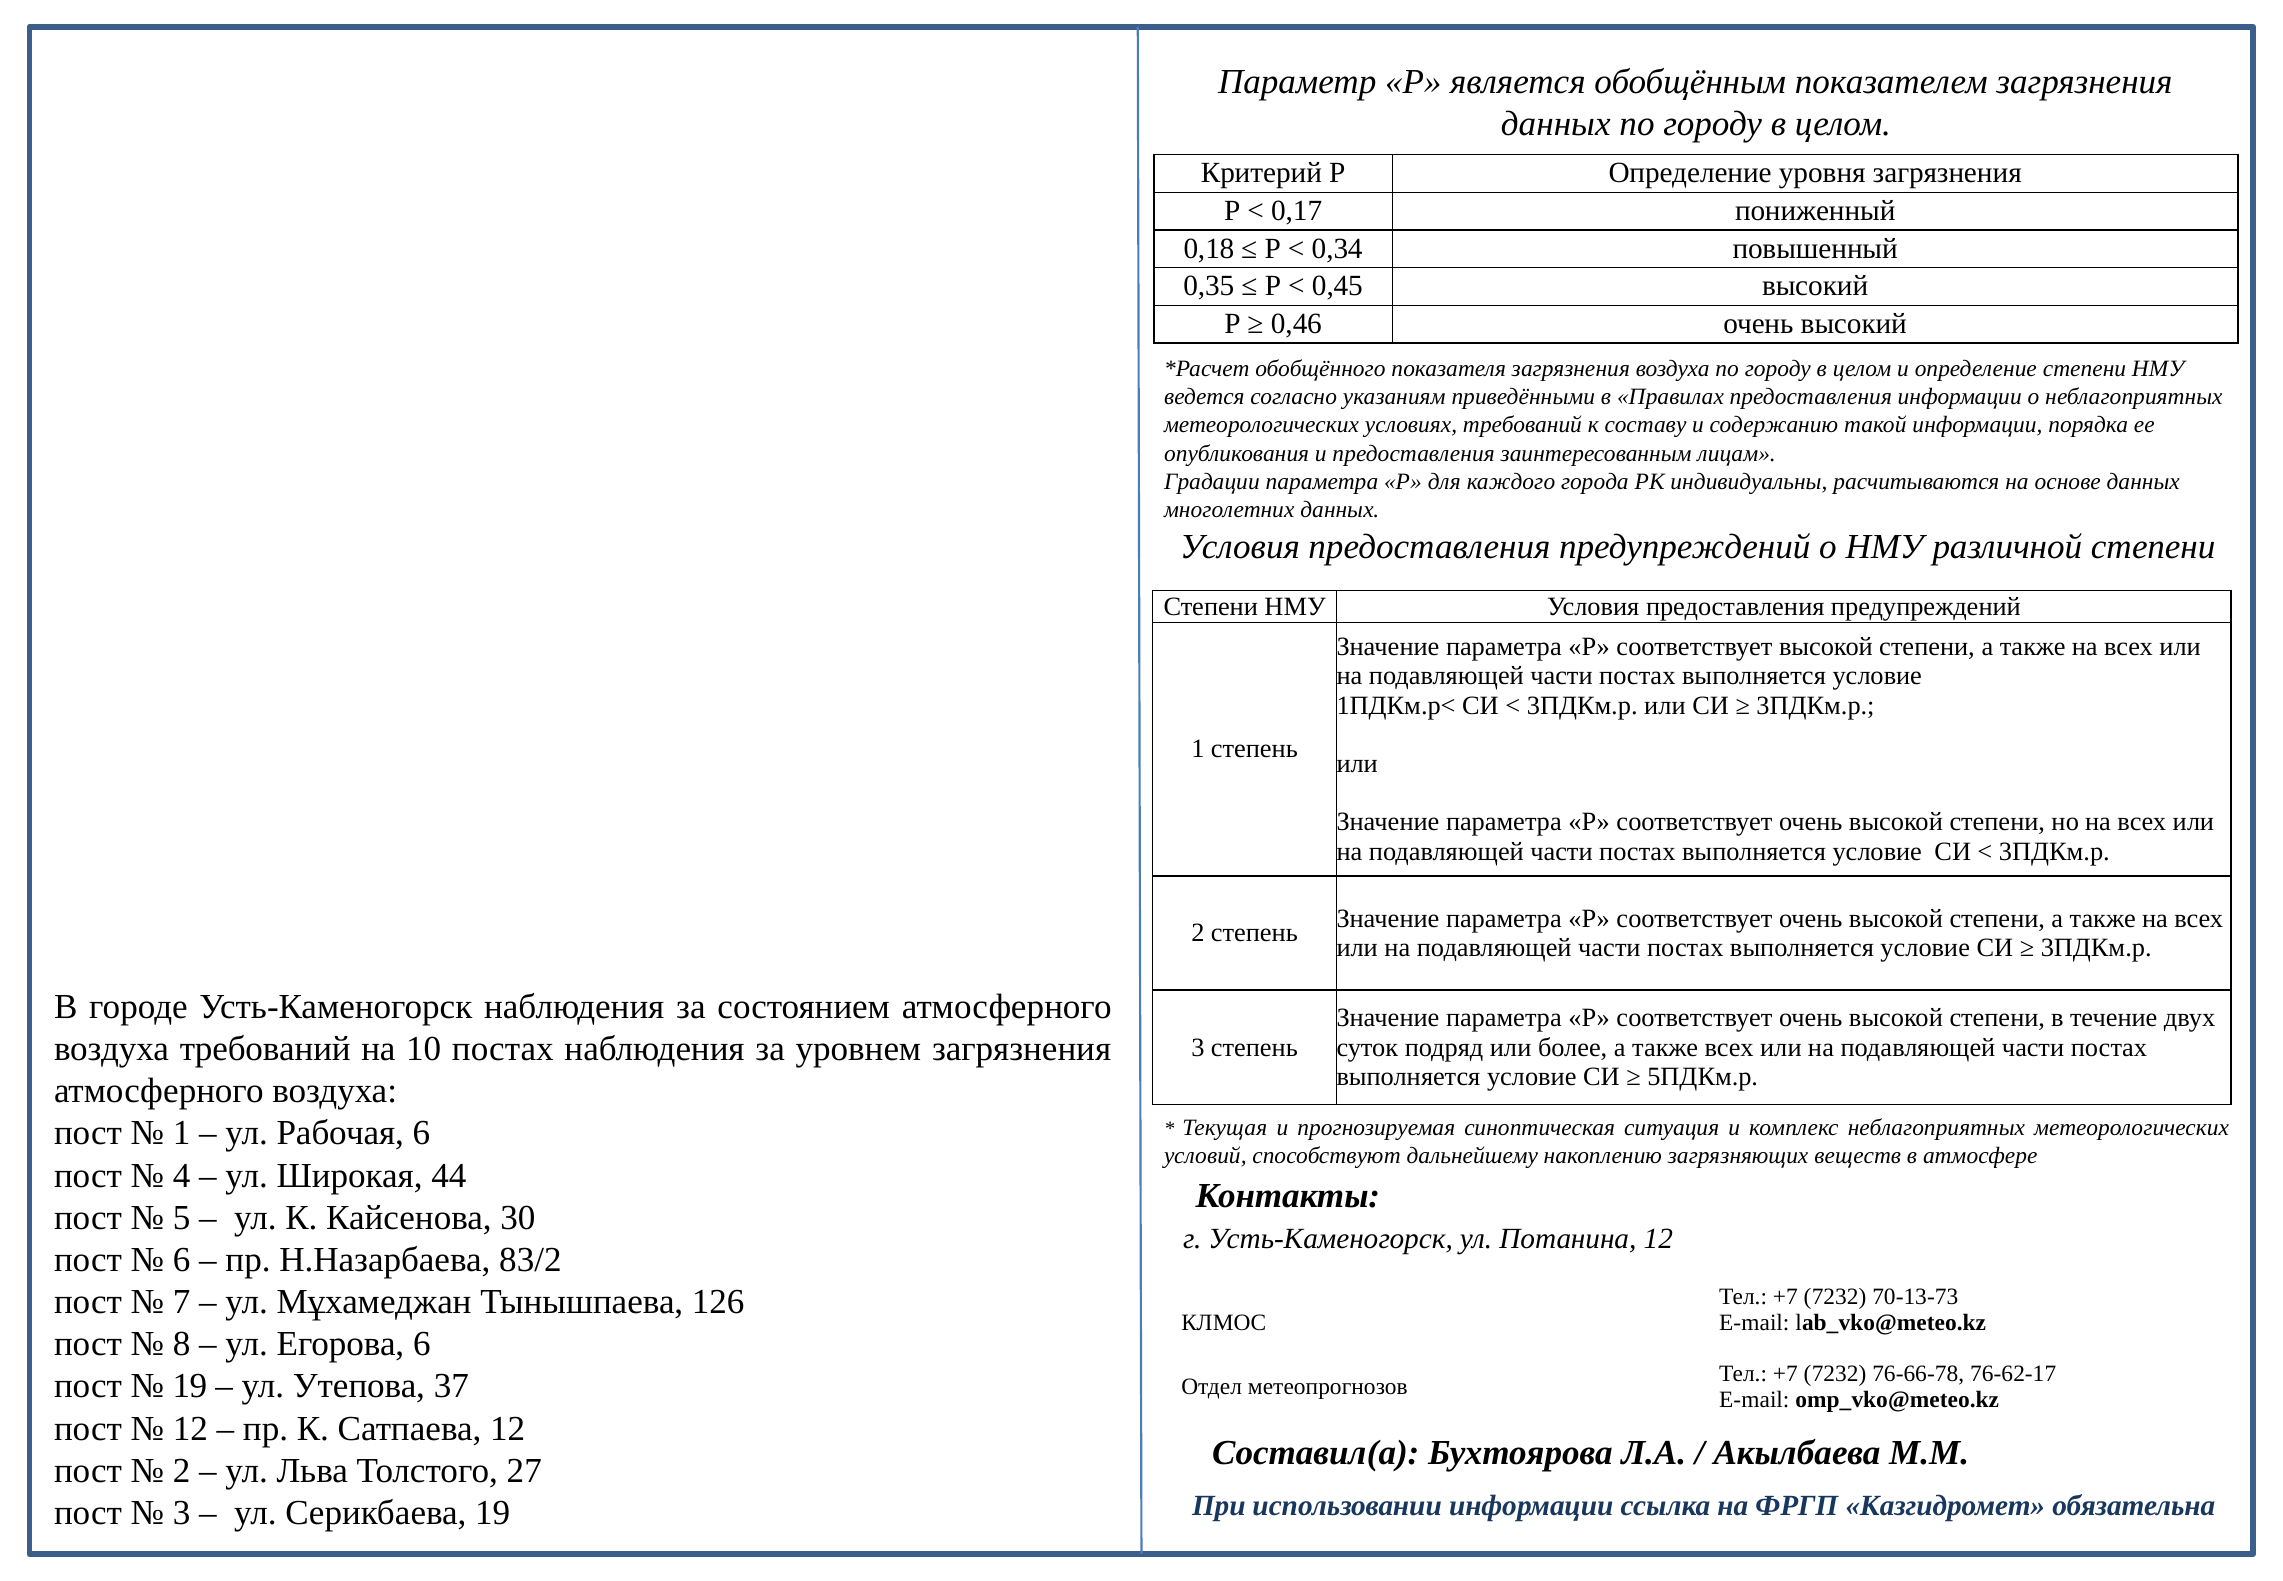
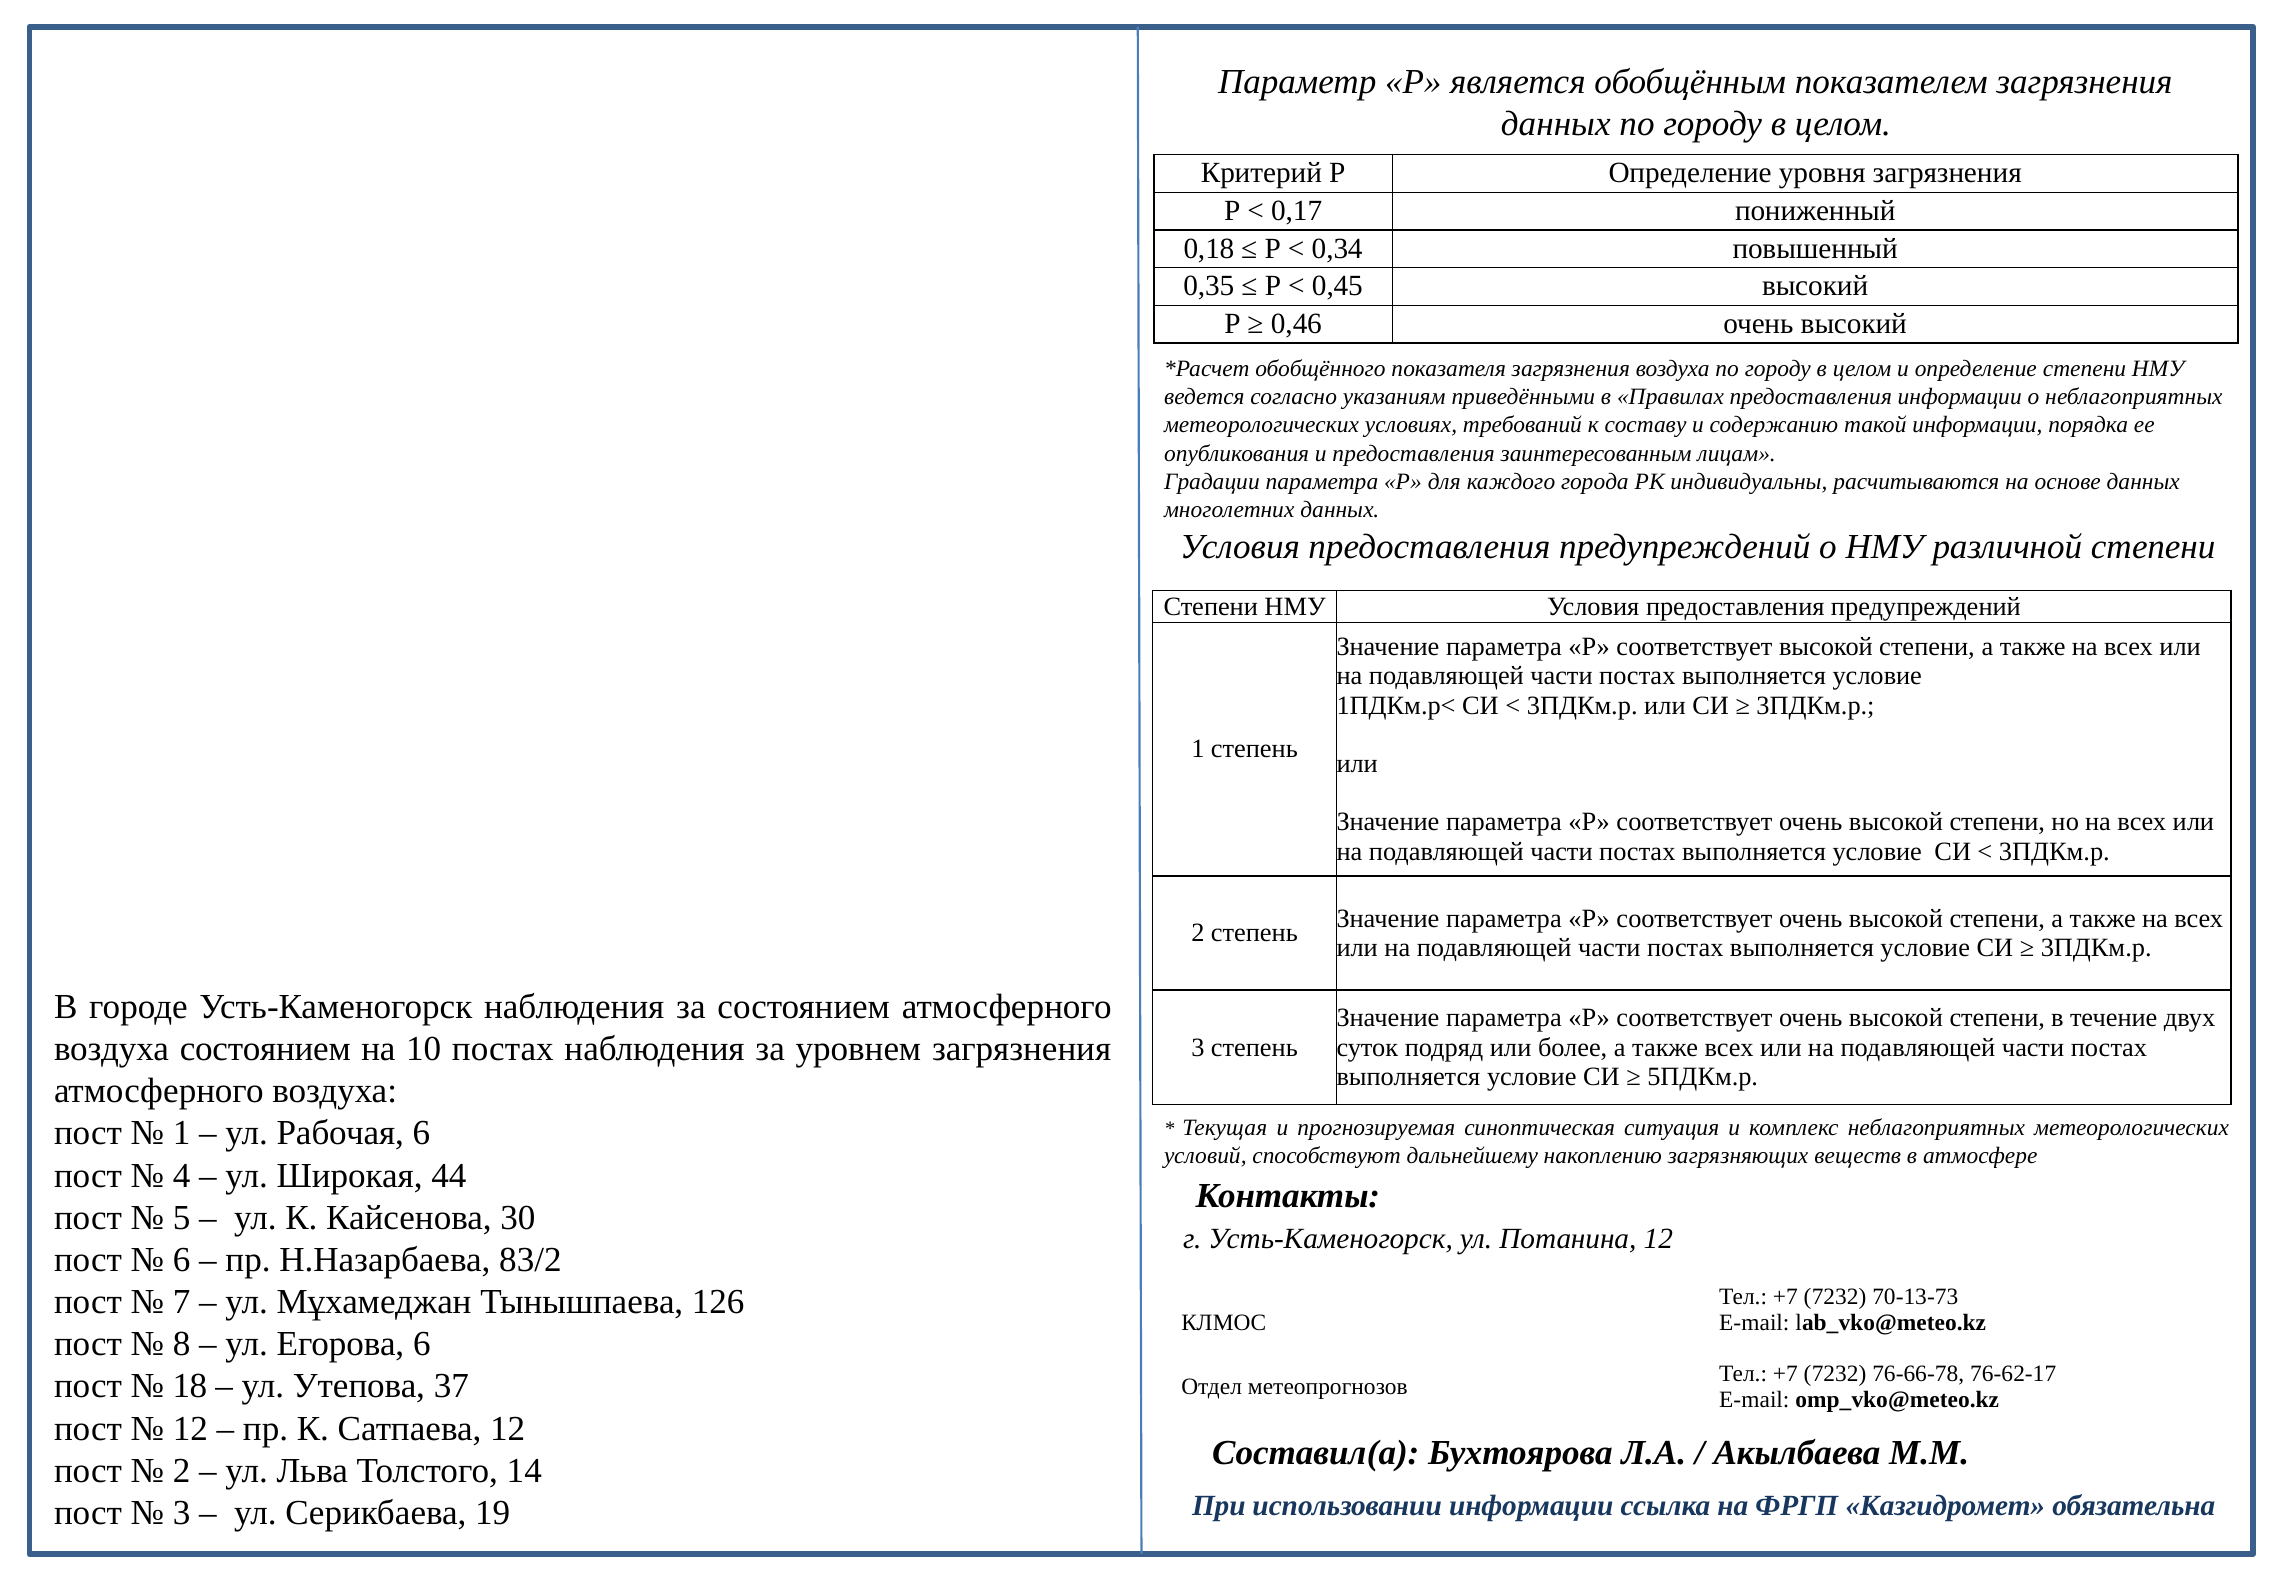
воздуха требований: требований -> состоянием (265, 1049)
19: 19 -> 18 (190, 1386)
27: 27 -> 14 (524, 1470)
